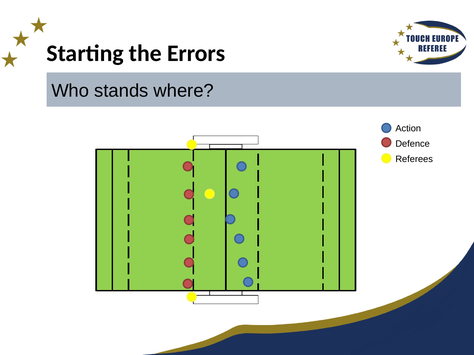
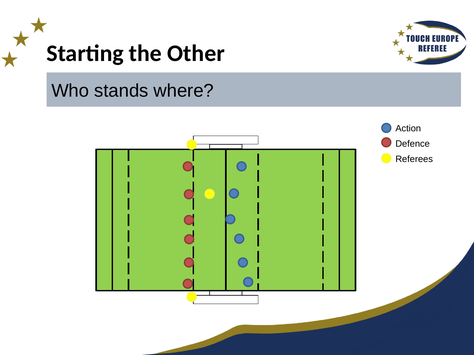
Errors: Errors -> Other (196, 54)
